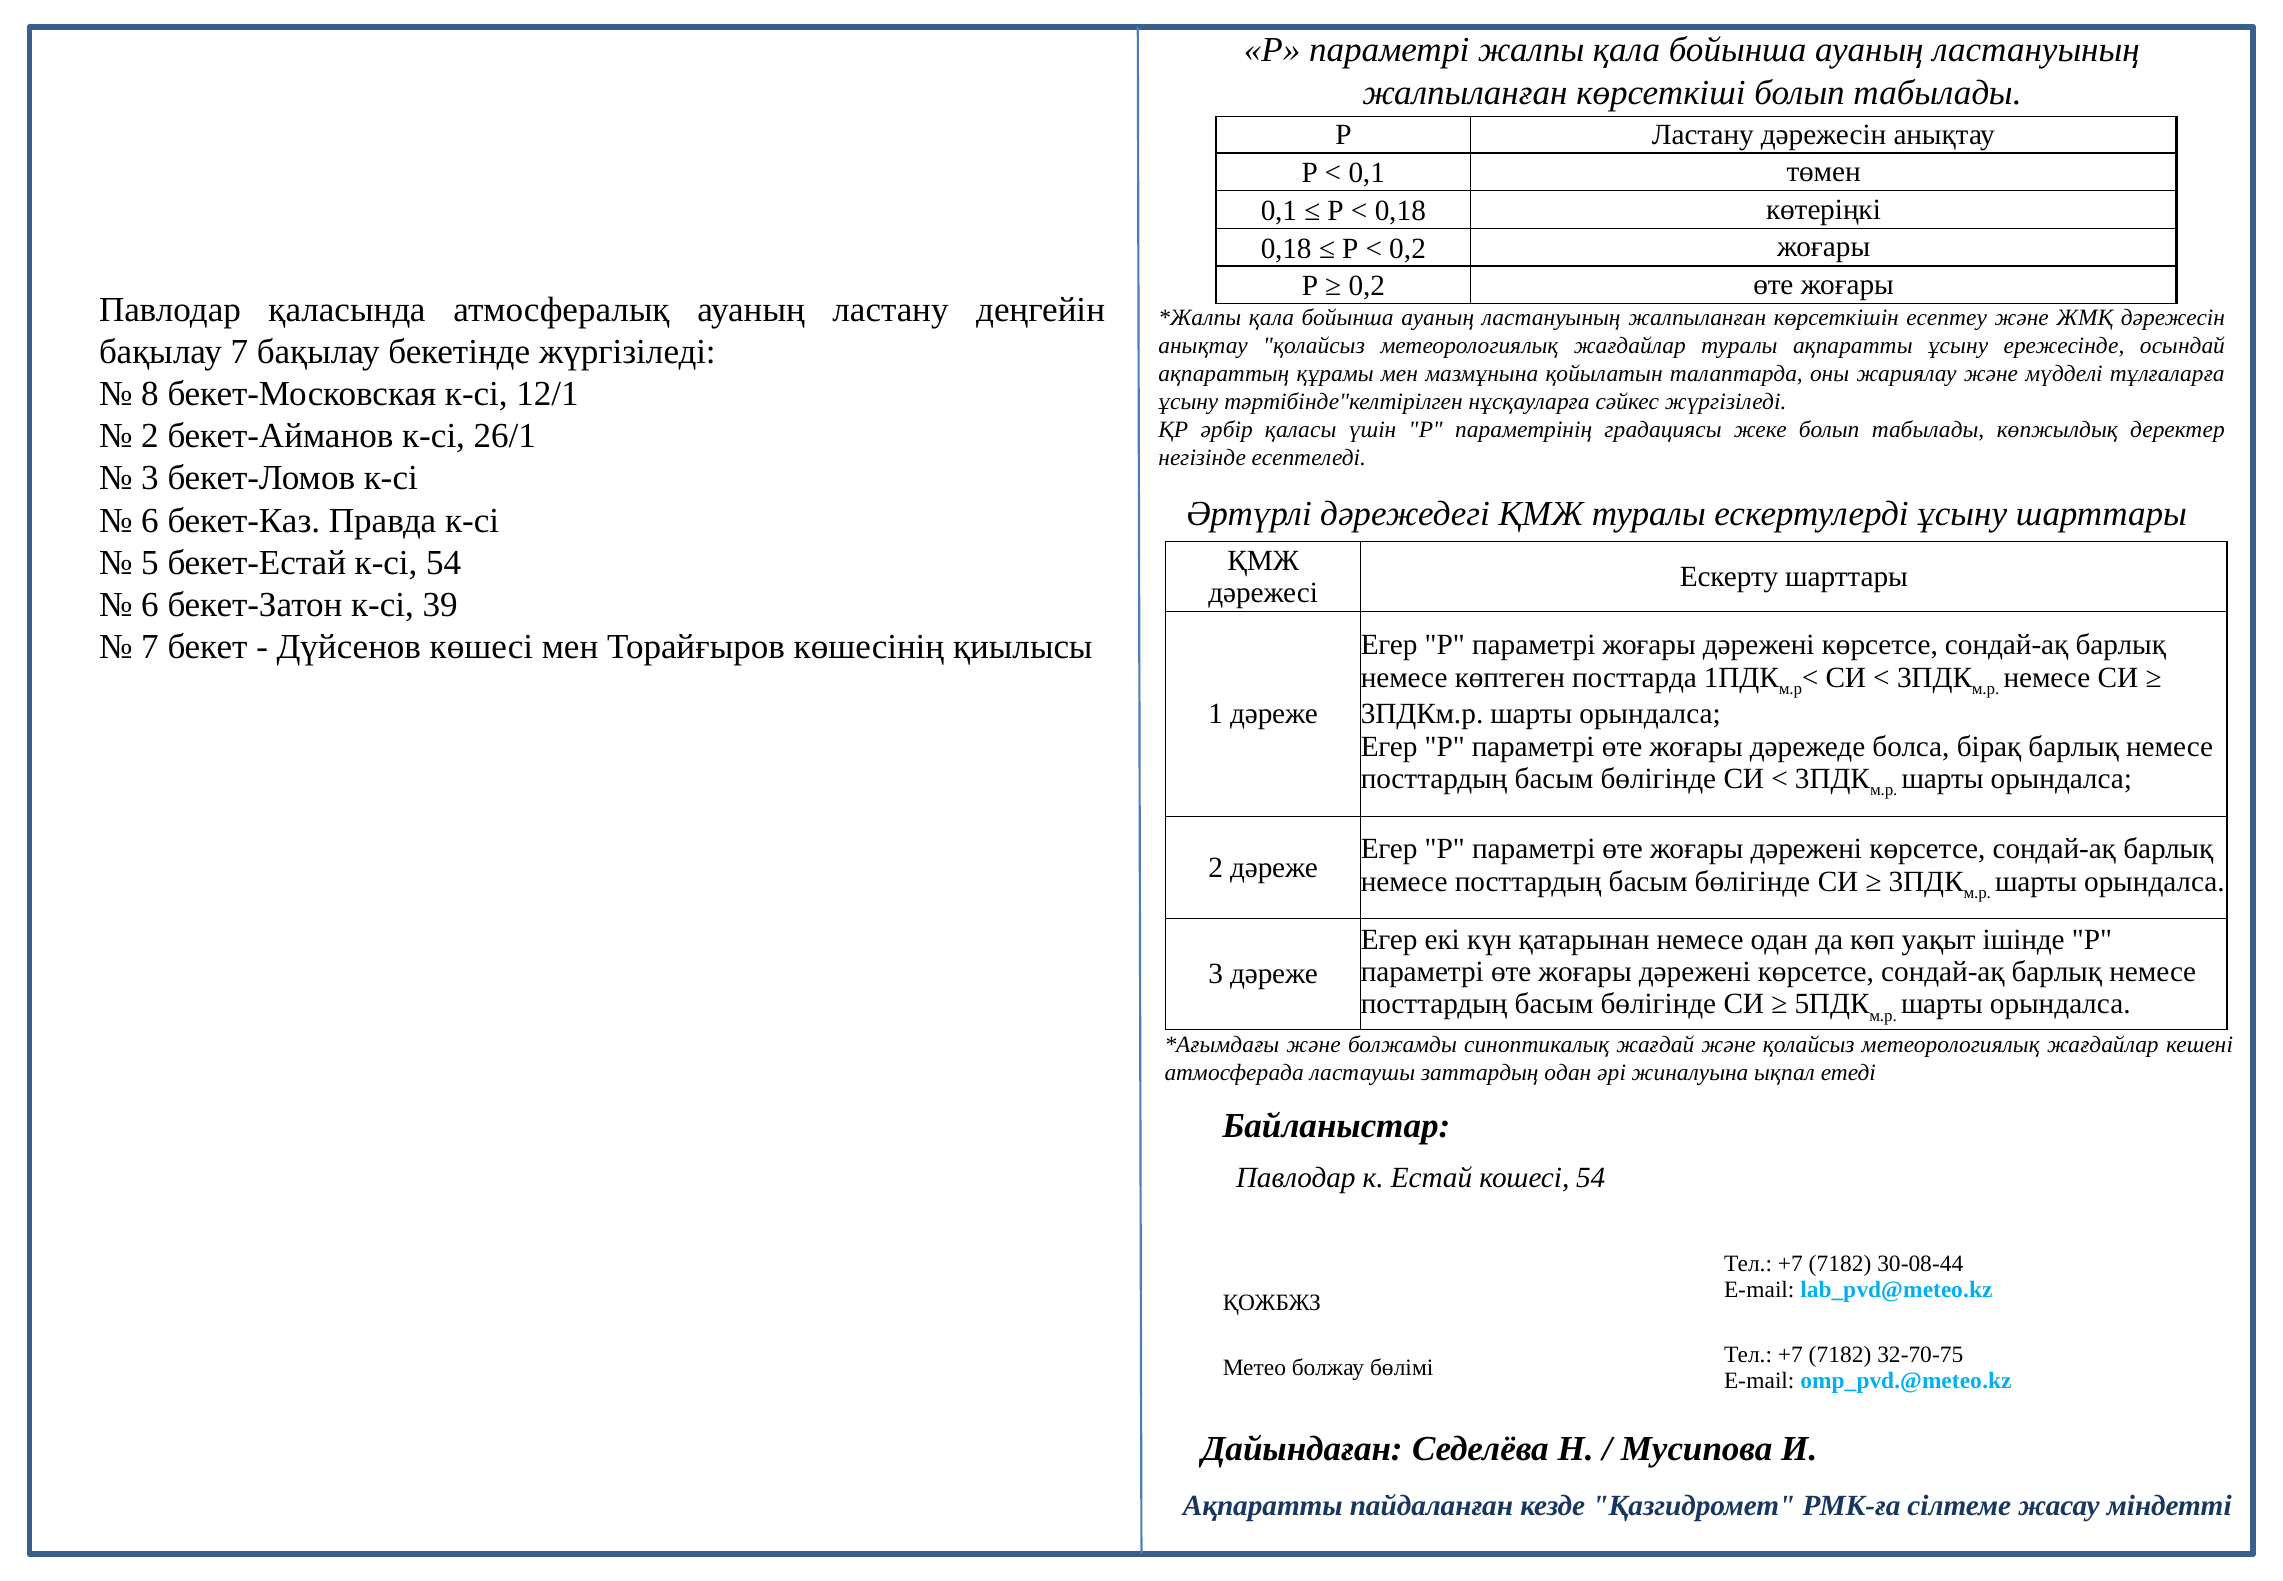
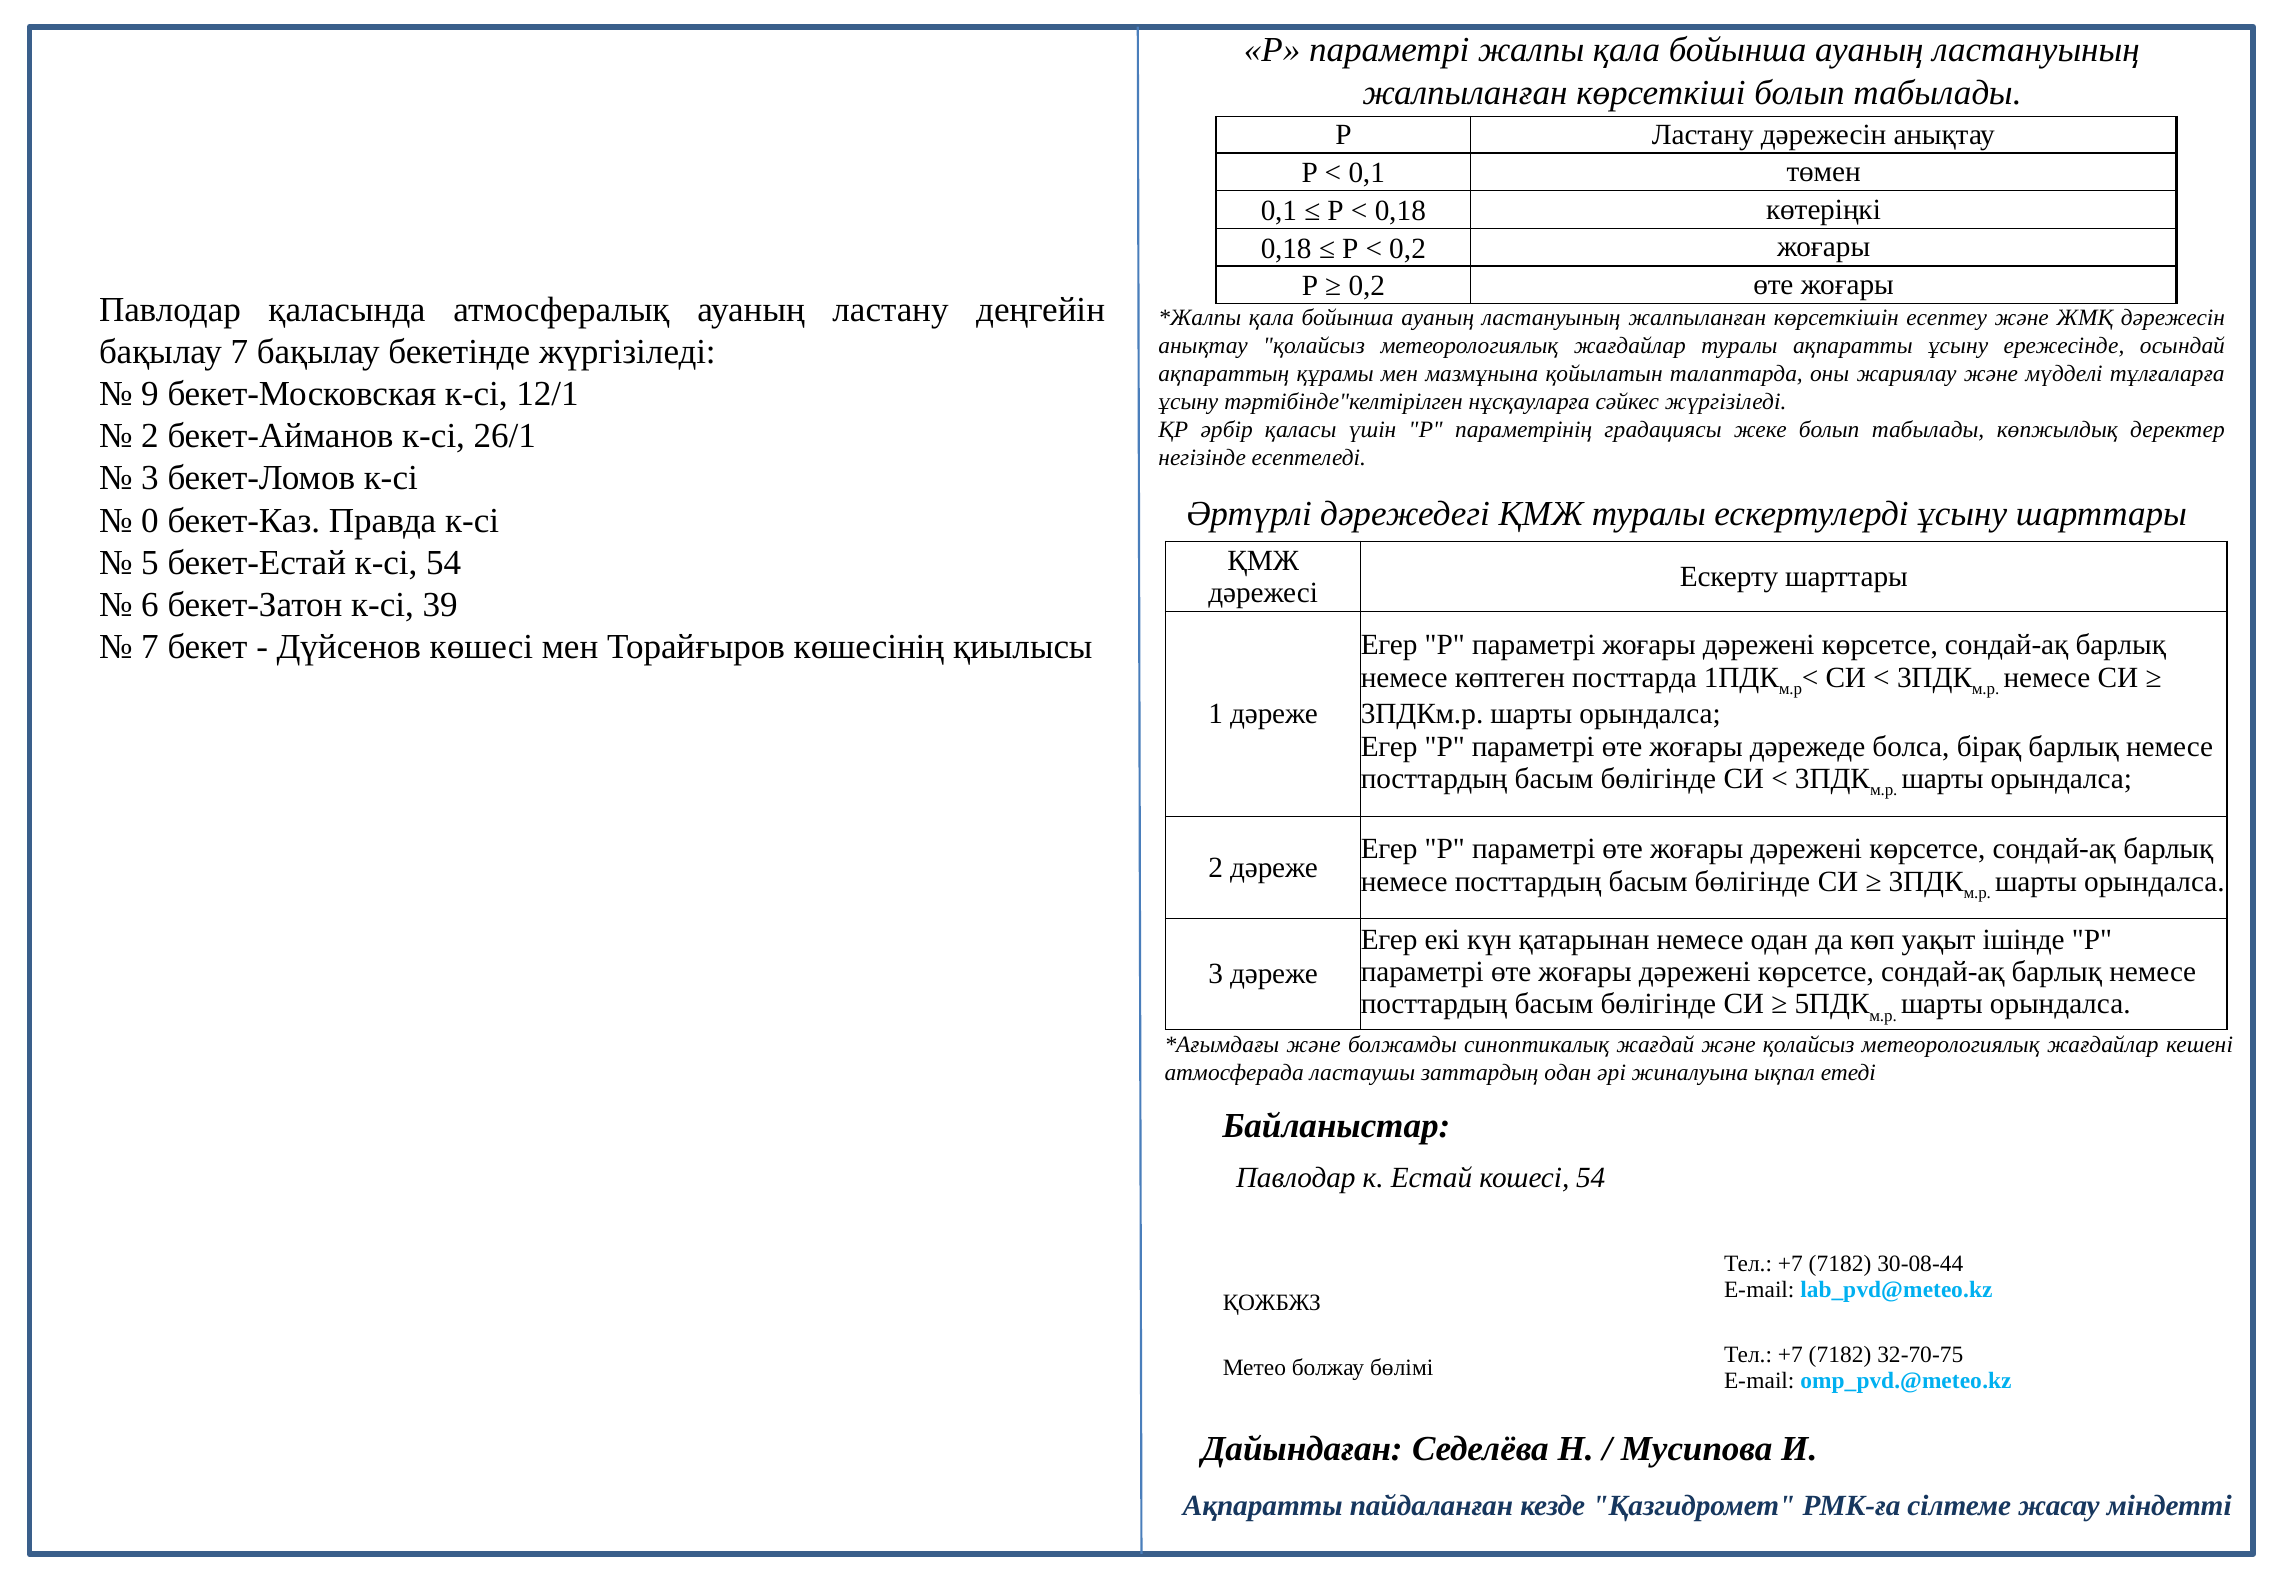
8: 8 -> 9 (150, 394)
6: 6 -> 0 (150, 520)
